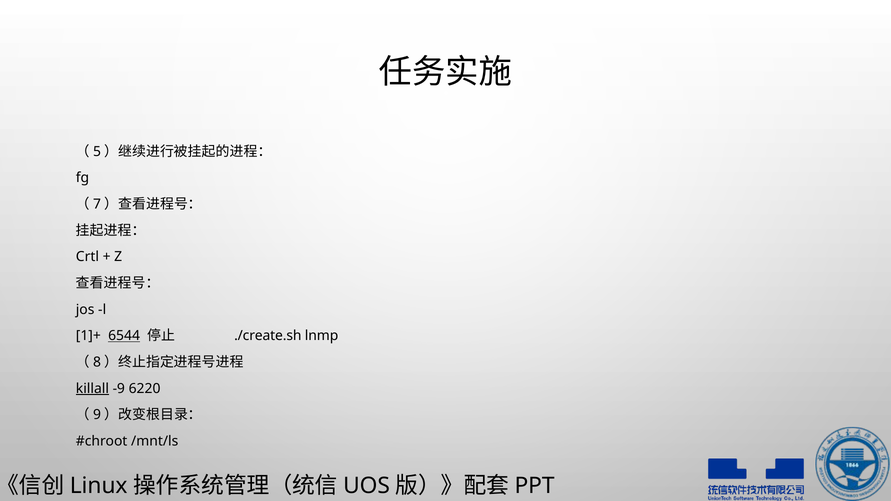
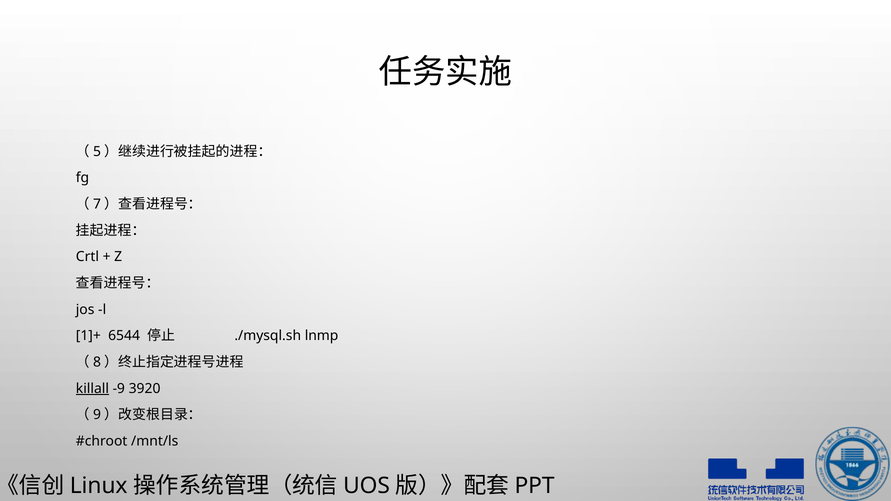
6544 underline: present -> none (124, 336)
./create.sh: ./create.sh -> ./mysql.sh (268, 336)
6220: 6220 -> 3920 (145, 389)
